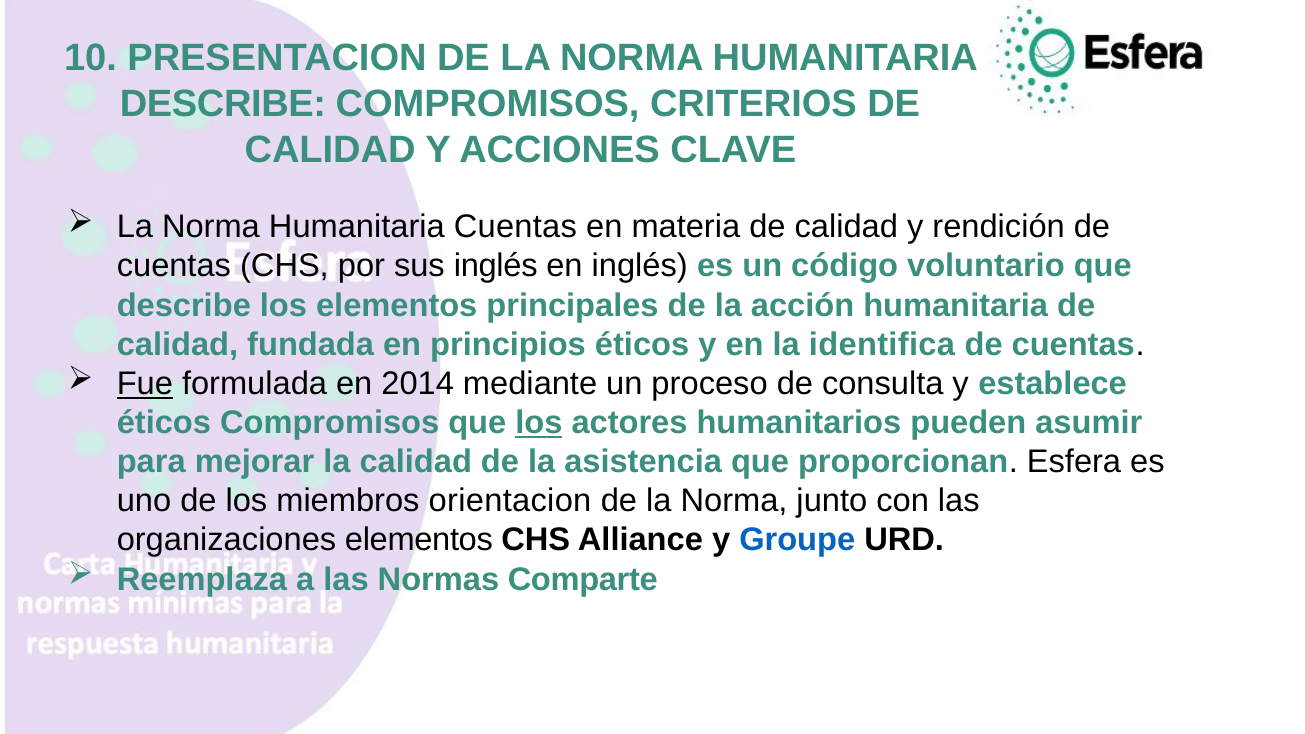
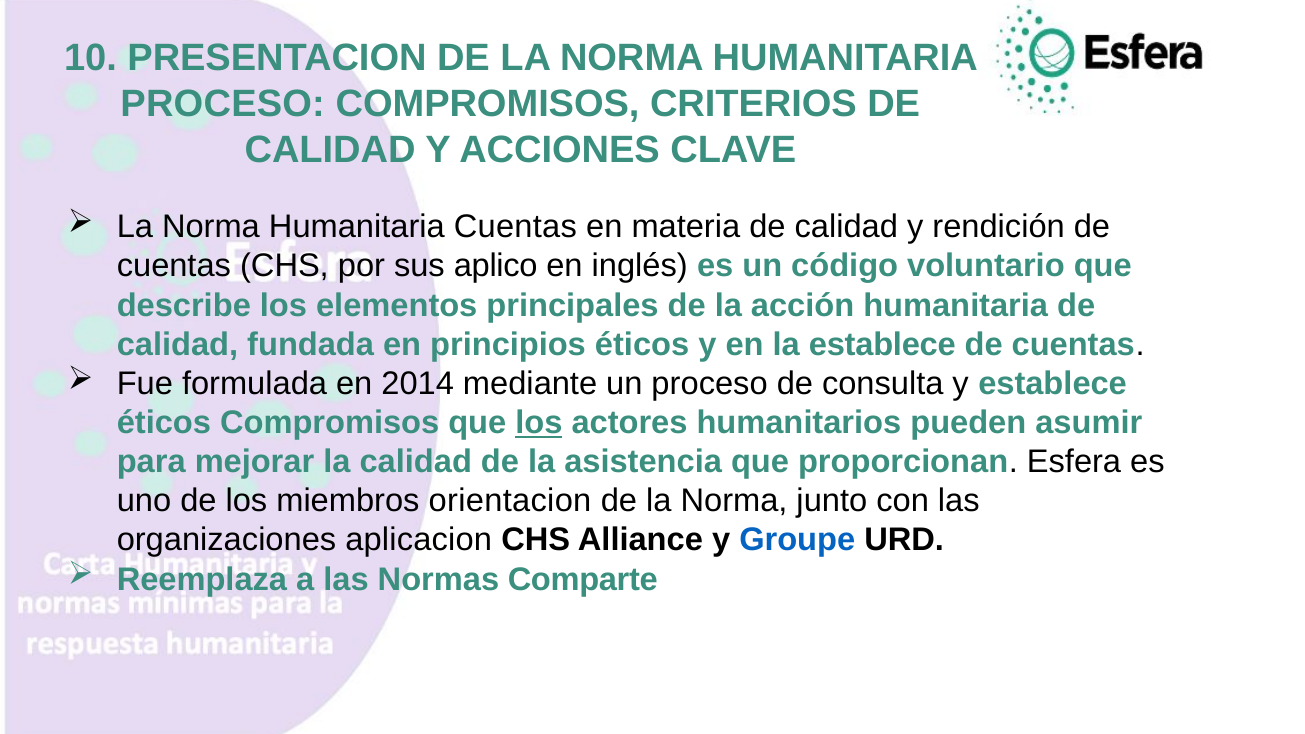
DESCRIBE: DESCRIBE -> PROCESO (223, 104)
sus inglés: inglés -> aplico (496, 266)
la identifica: identifica -> establece (882, 345)
Fue underline: present -> none (145, 384)
organizaciones elementos: elementos -> aplicacion (419, 540)
